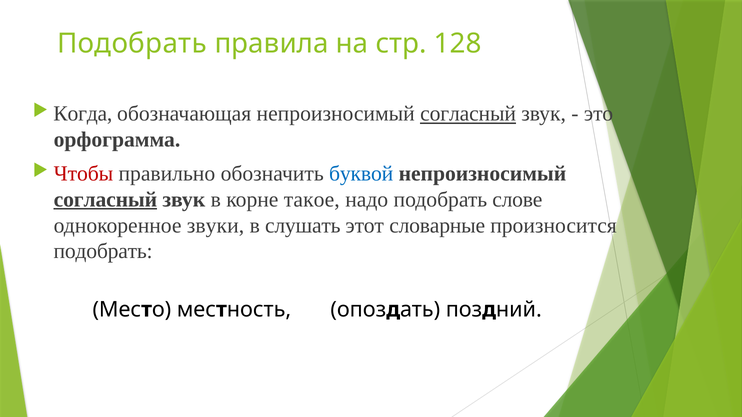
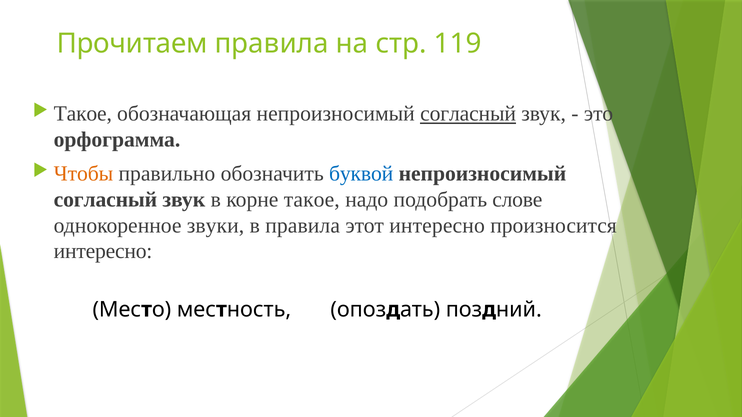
Подобрать: Подобрать -> Прочитаем (132, 44)
128: 128 -> 119 (458, 44)
Когда: Когда -> Такое (83, 114)
Чтобы colour: red -> orange (83, 174)
согласный underline: present -> none (105, 200)
в слушать: слушать -> правила (303, 226)
этот словарные: словарные -> интересно (437, 226)
подобрать: подобрать -> интересно (103, 252)
